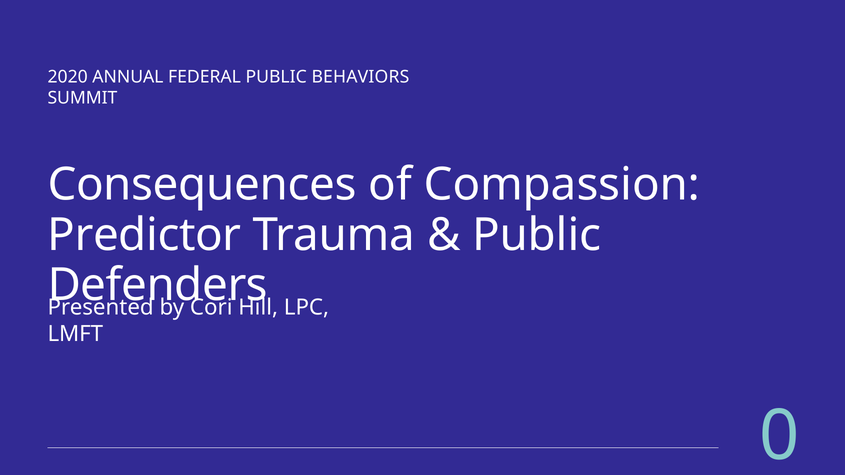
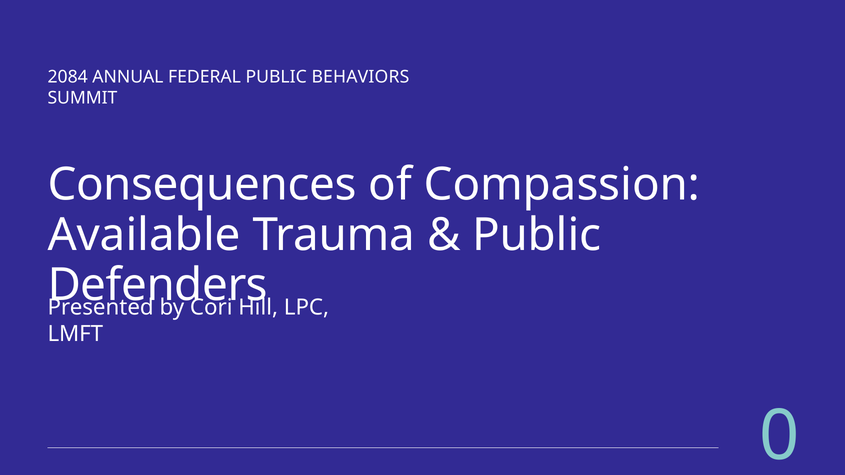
2020: 2020 -> 2084 (68, 77)
Predictor: Predictor -> Available (144, 235)
